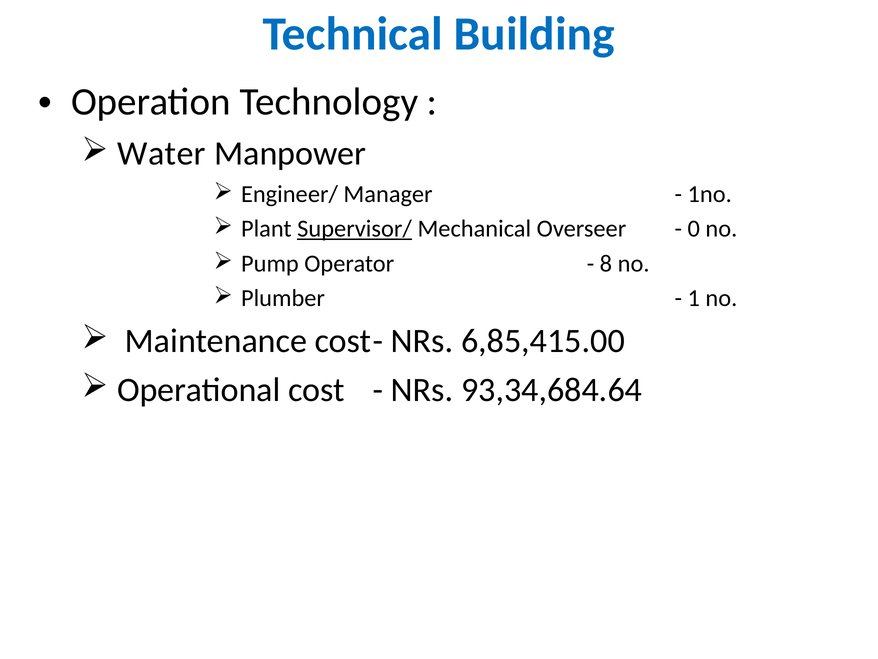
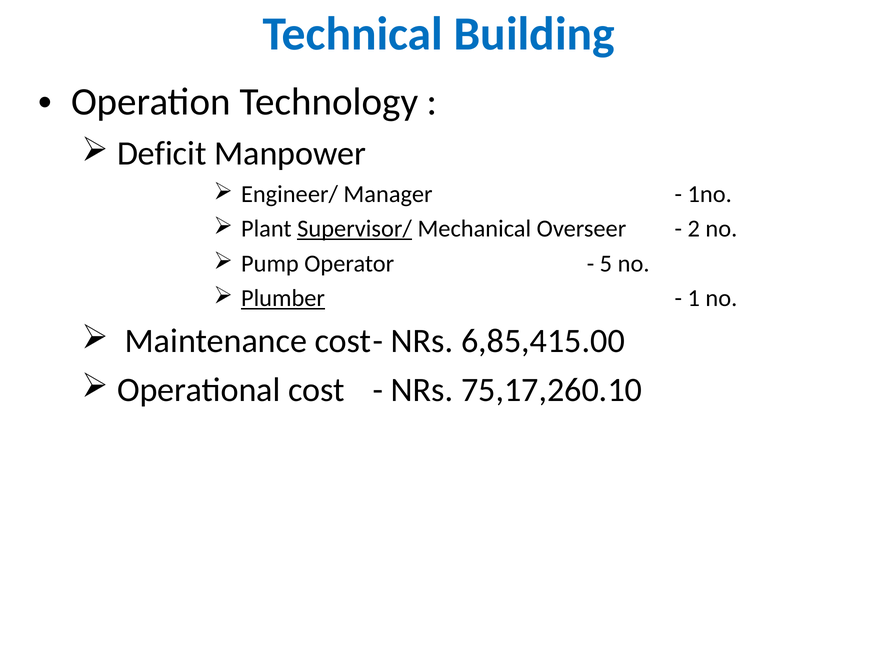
Water: Water -> Deficit (162, 153)
0: 0 -> 2 (694, 229)
8: 8 -> 5 (606, 263)
Plumber underline: none -> present (283, 298)
93,34,684.64: 93,34,684.64 -> 75,17,260.10 (552, 389)
